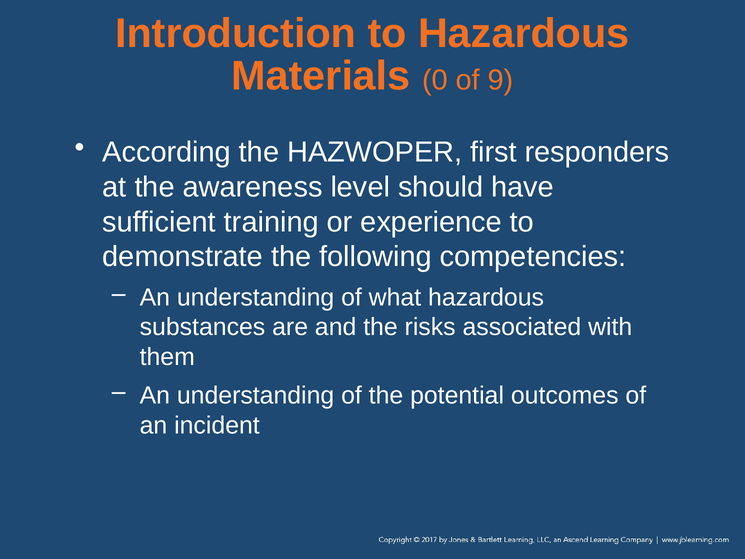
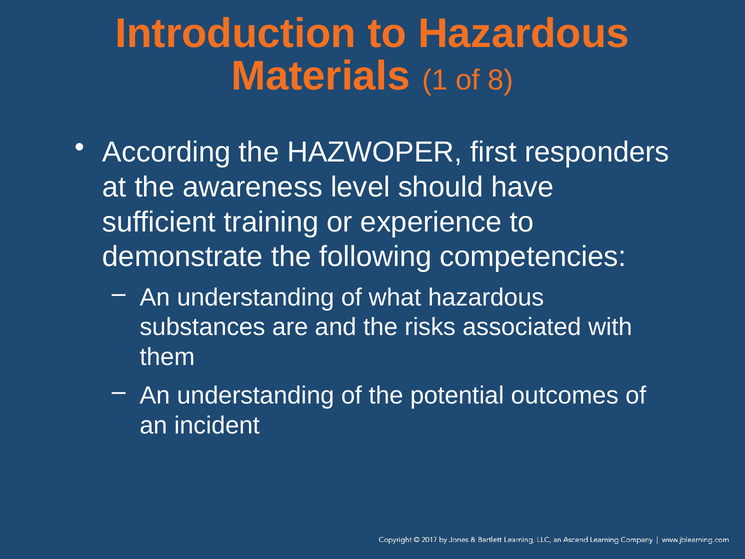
0: 0 -> 1 (435, 80)
9: 9 -> 8 (501, 80)
